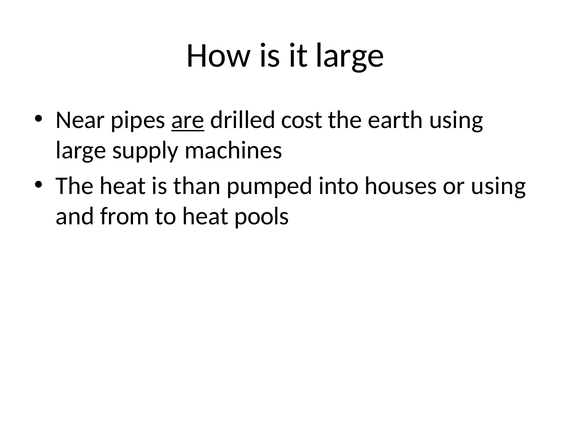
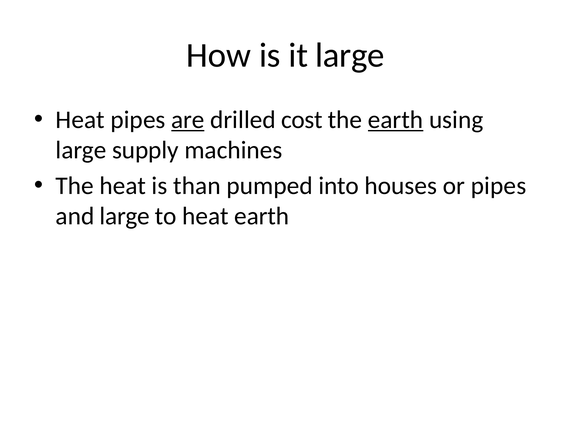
Near: Near -> Heat (80, 120)
earth underline: none -> present (396, 120)
or using: using -> pipes (499, 185)
and from: from -> large (125, 216)
heat pools: pools -> earth (262, 216)
